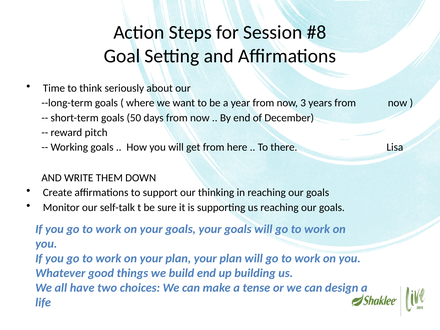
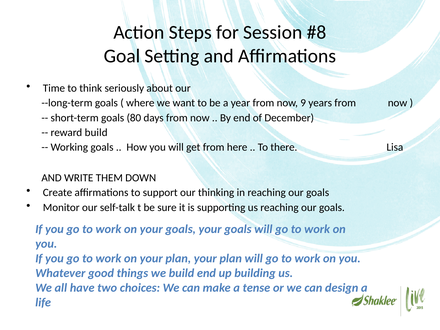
3: 3 -> 9 (303, 103)
50: 50 -> 80 (134, 118)
reward pitch: pitch -> build (96, 132)
